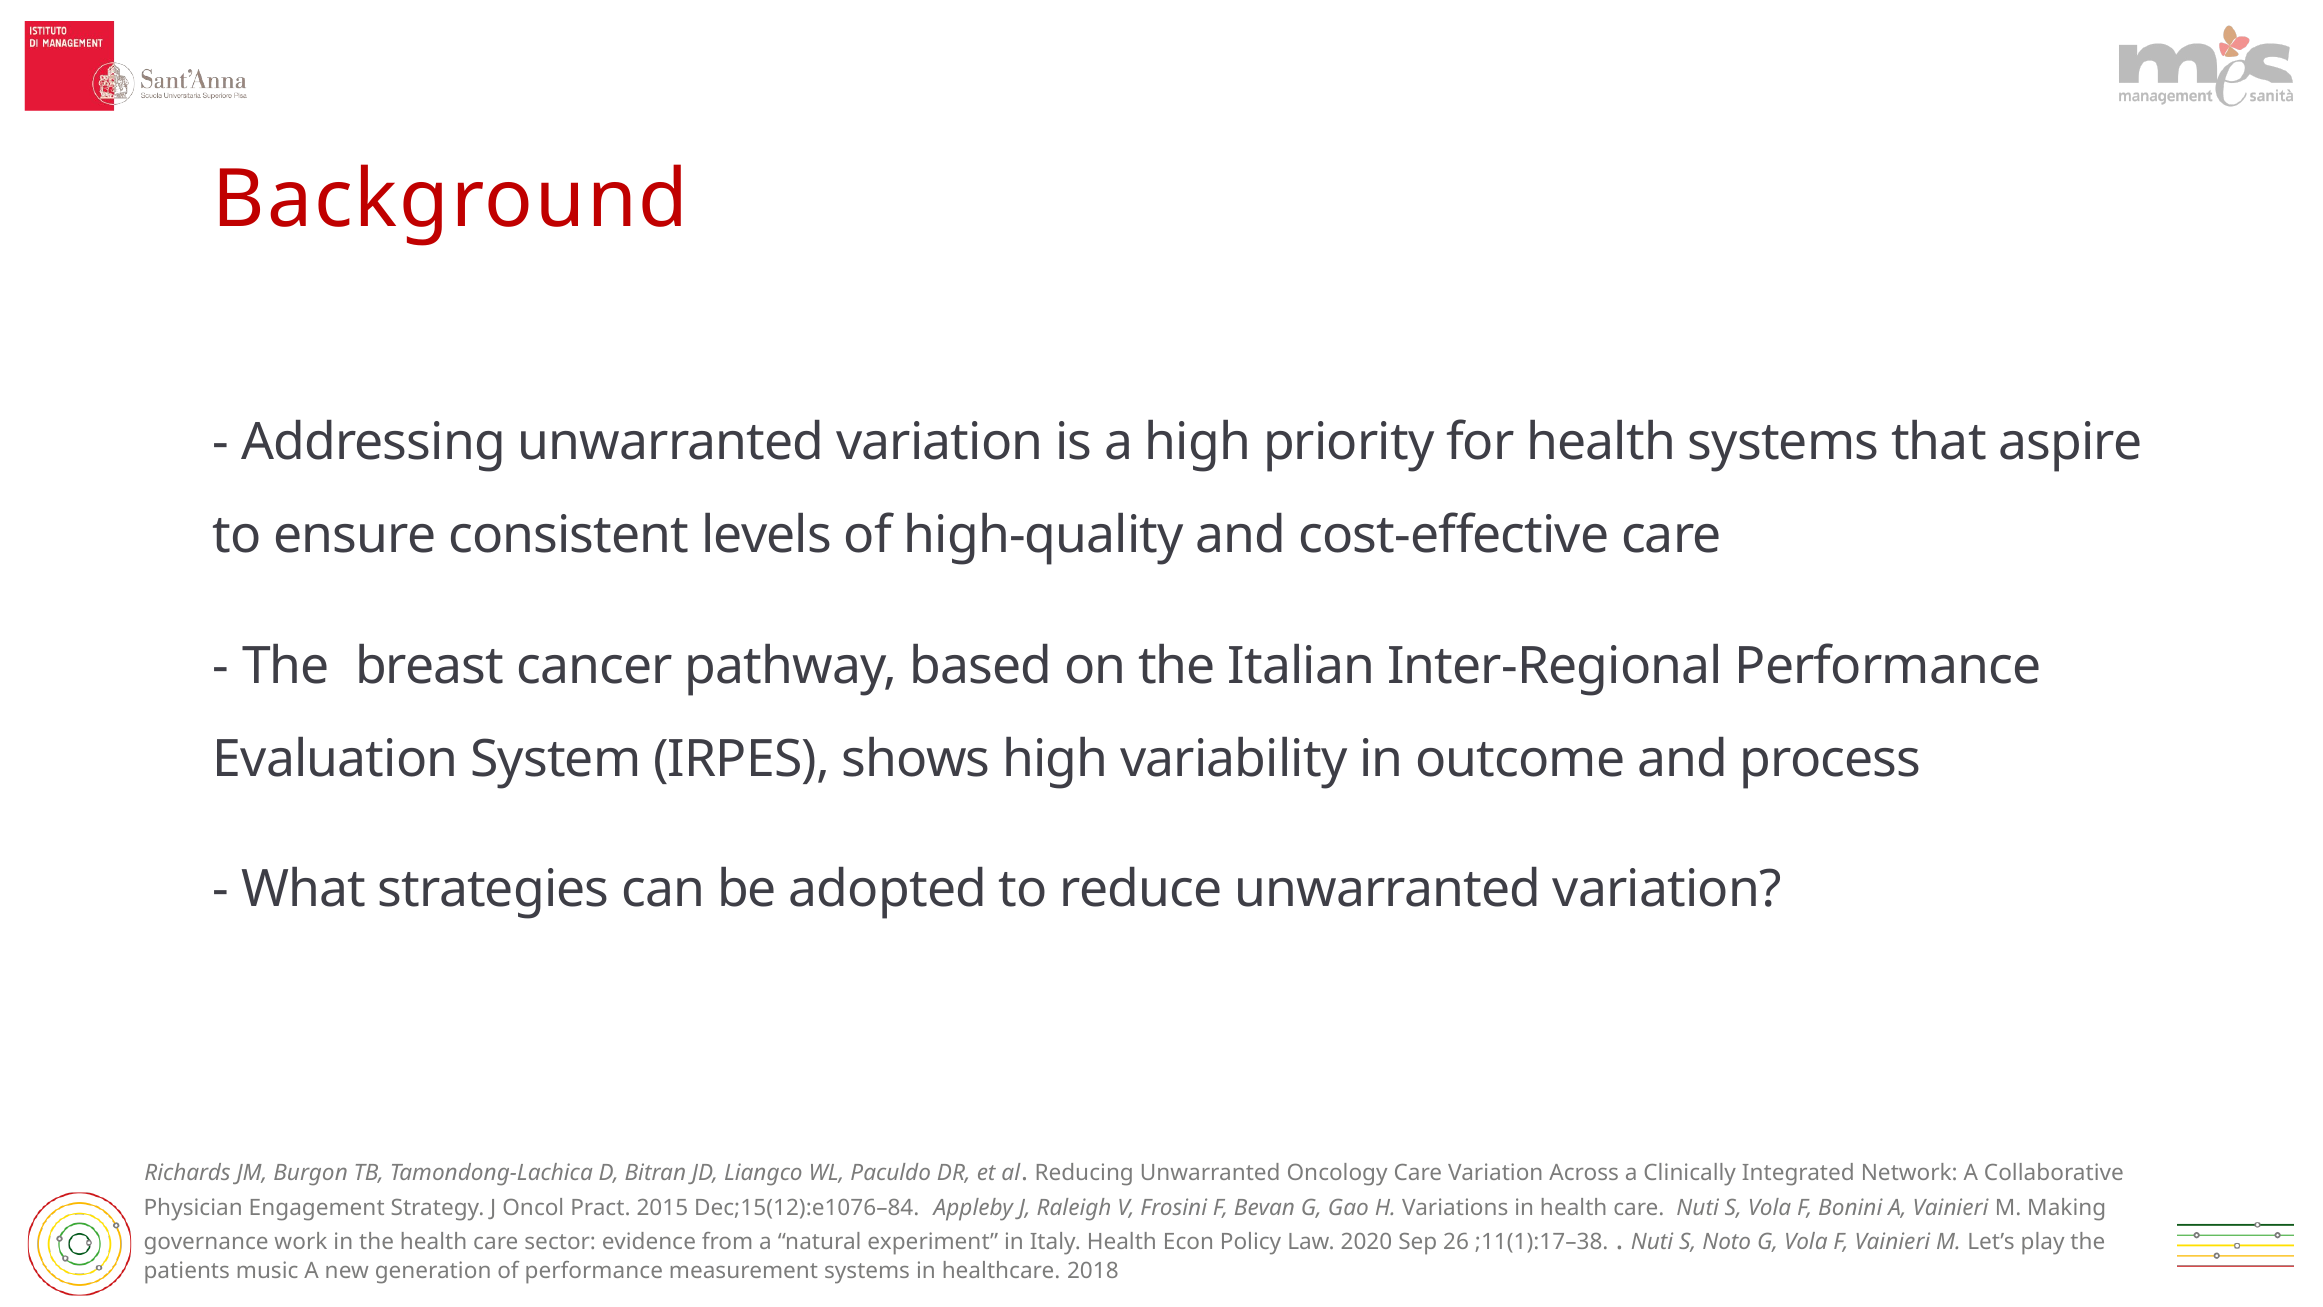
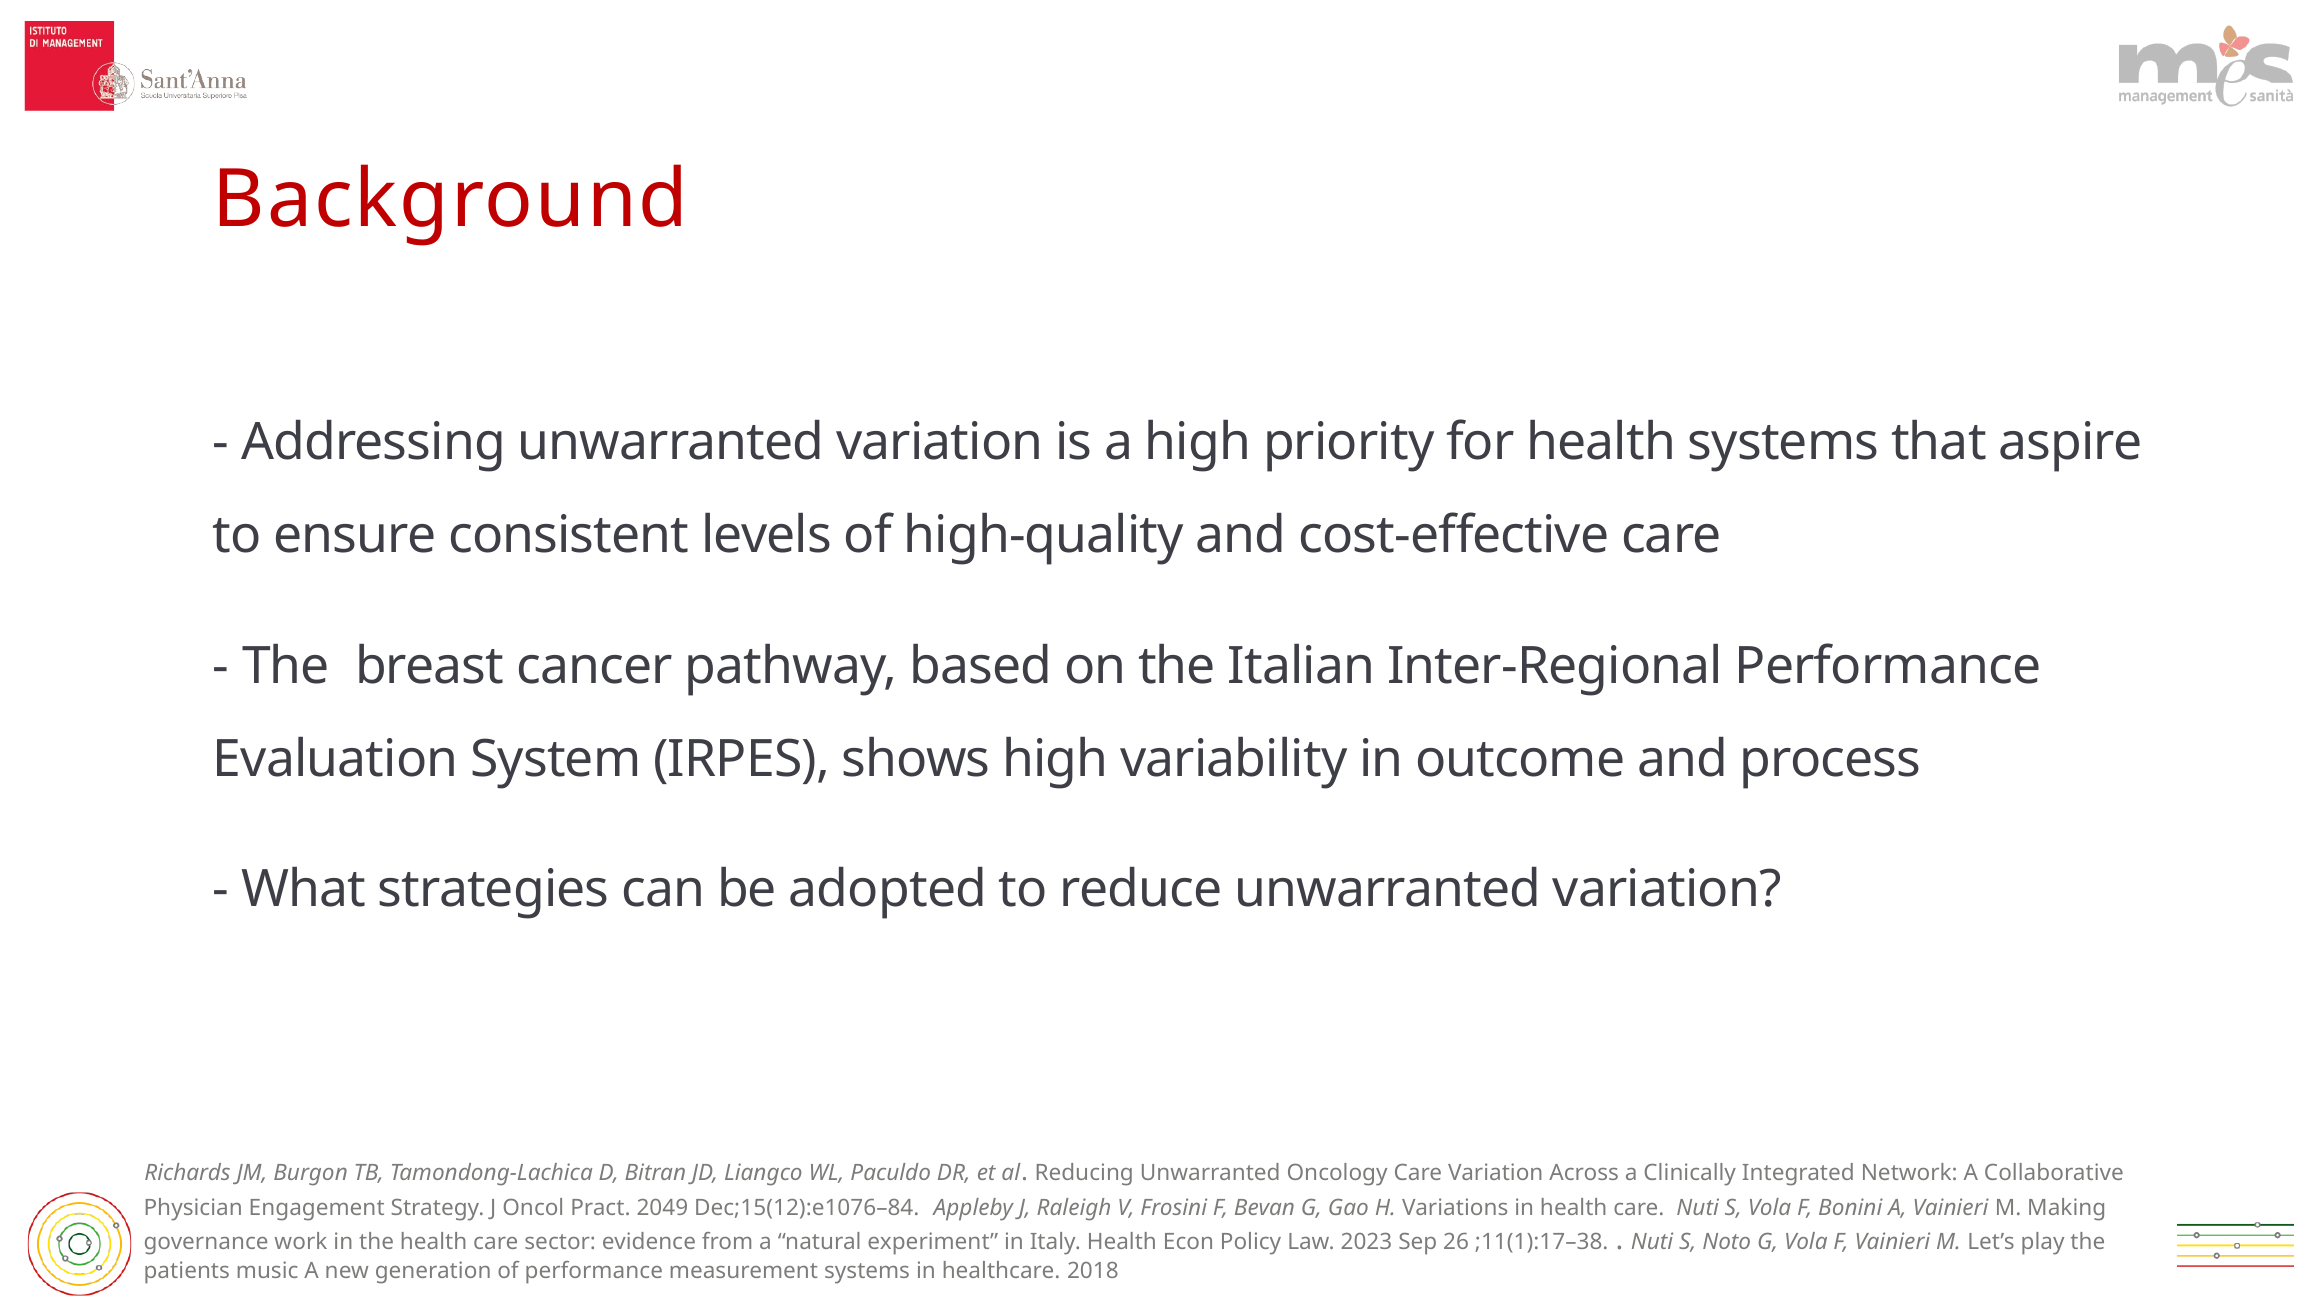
2015: 2015 -> 2049 (662, 1207)
2020: 2020 -> 2023 (1366, 1242)
